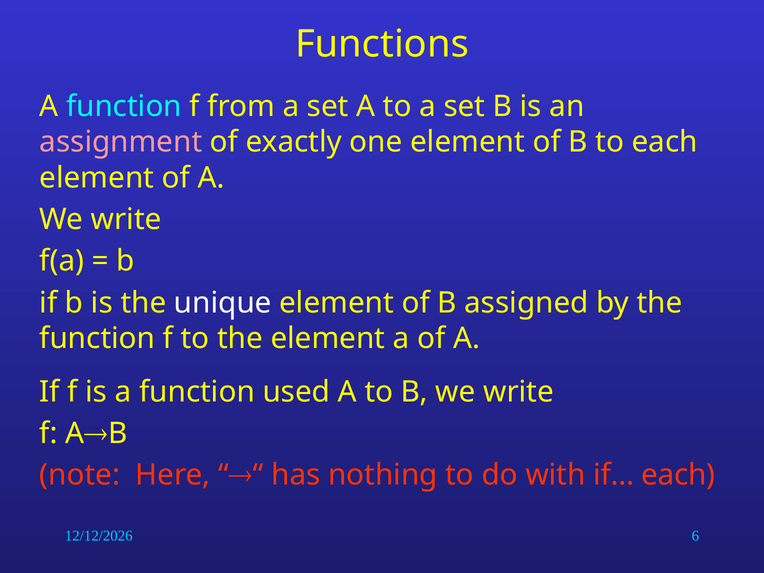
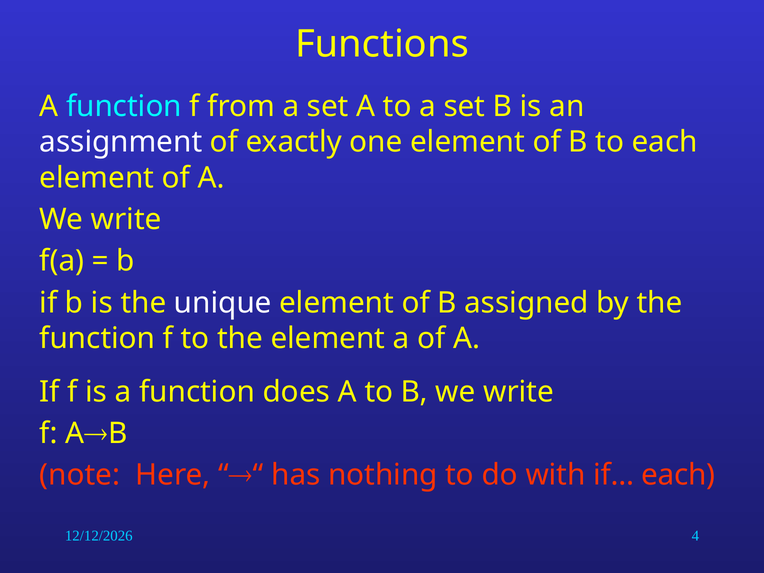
assignment colour: pink -> white (121, 142)
used: used -> does (296, 392)
6: 6 -> 4 (695, 536)
